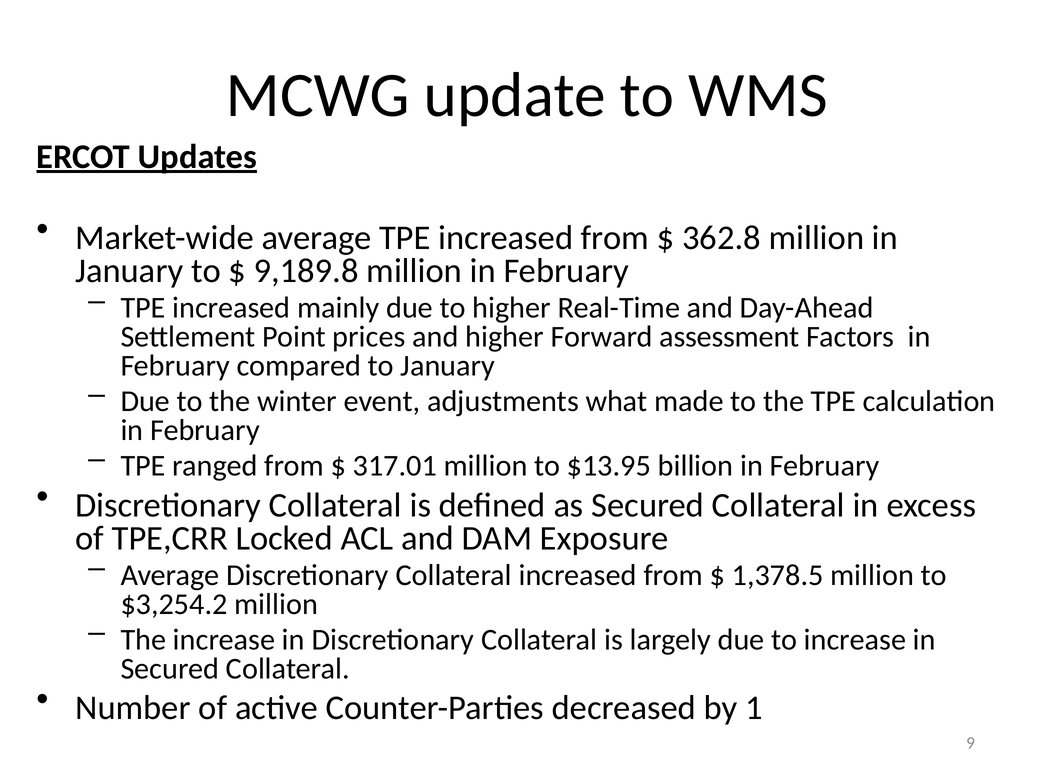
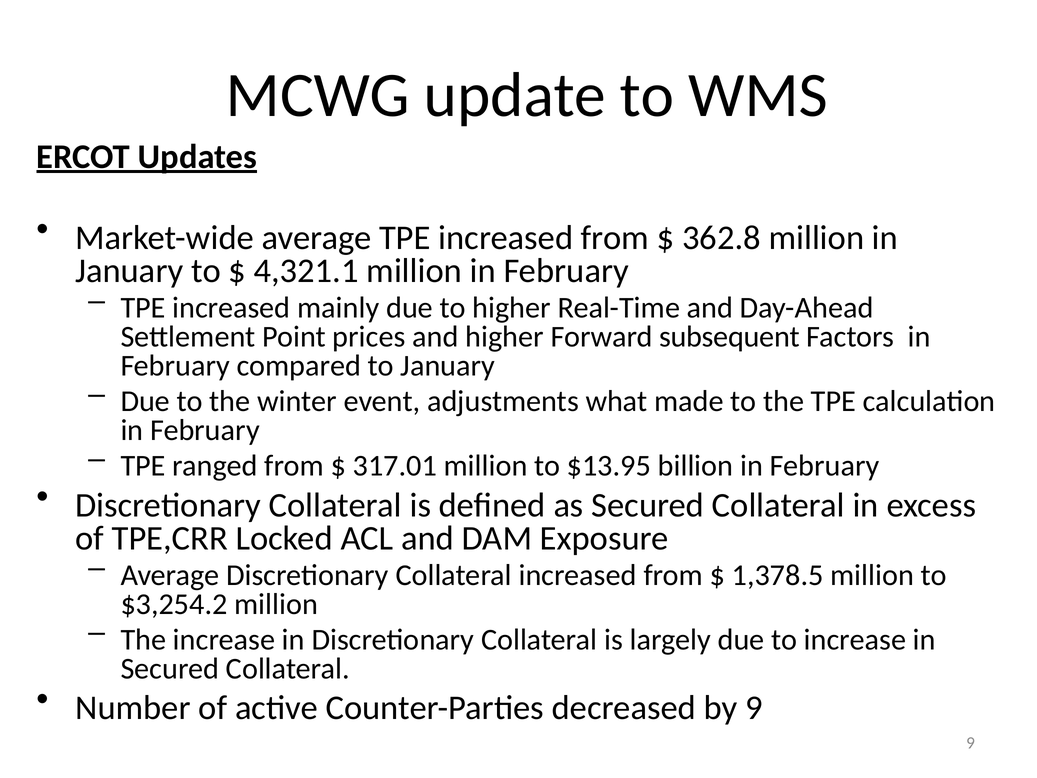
9,189.8: 9,189.8 -> 4,321.1 (306, 271)
assessment: assessment -> subsequent (729, 337)
by 1: 1 -> 9 (754, 708)
